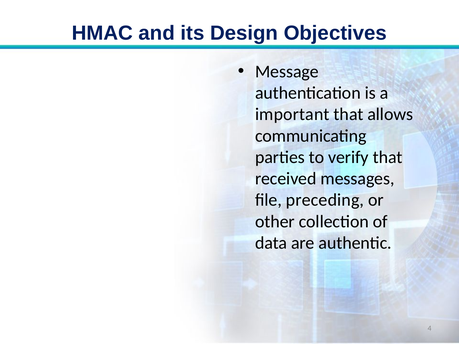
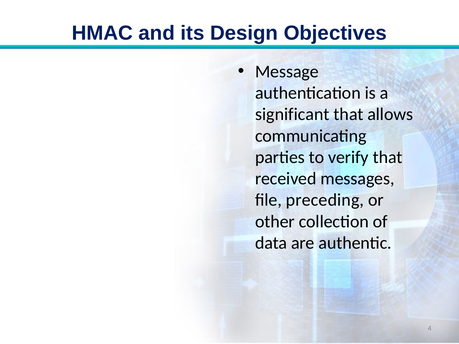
important: important -> significant (292, 114)
